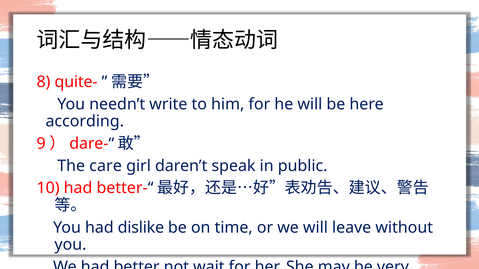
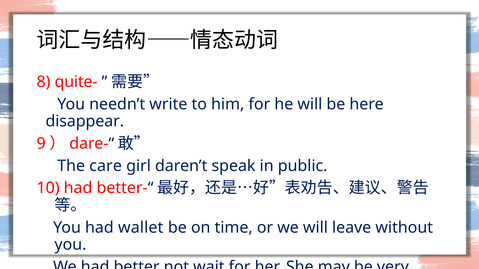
according: according -> disappear (85, 122)
dislike: dislike -> wallet (141, 228)
